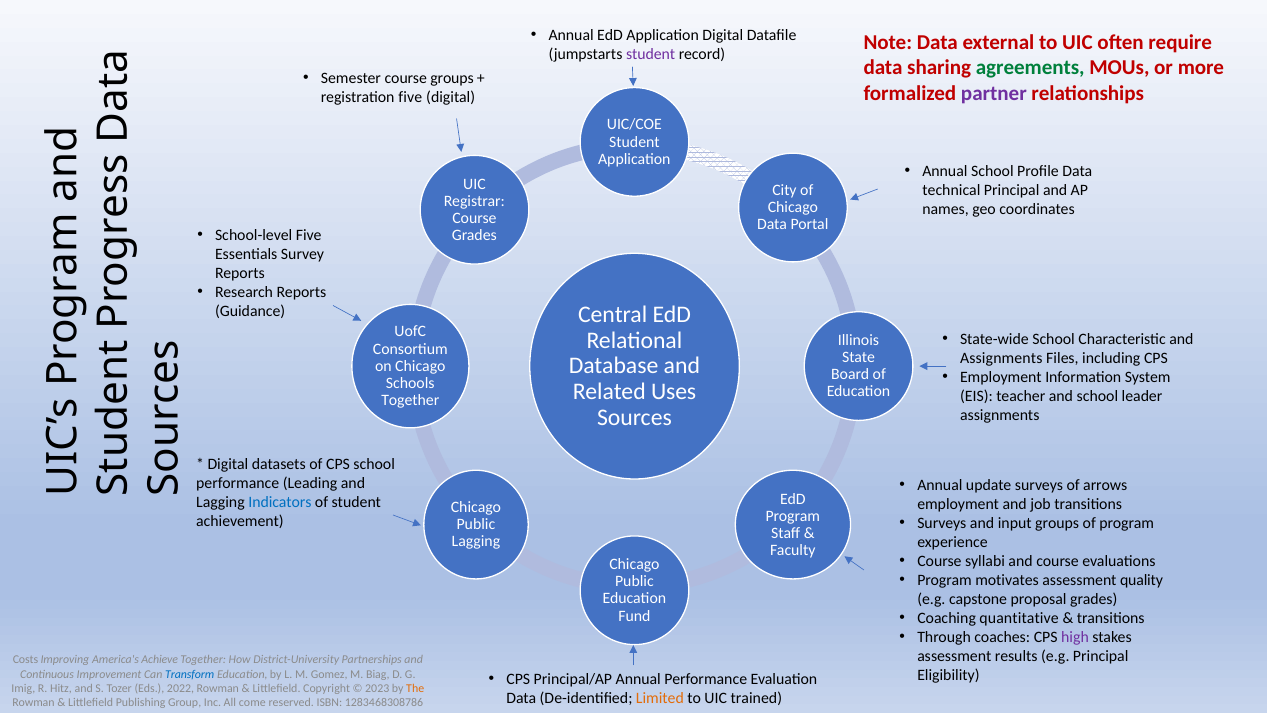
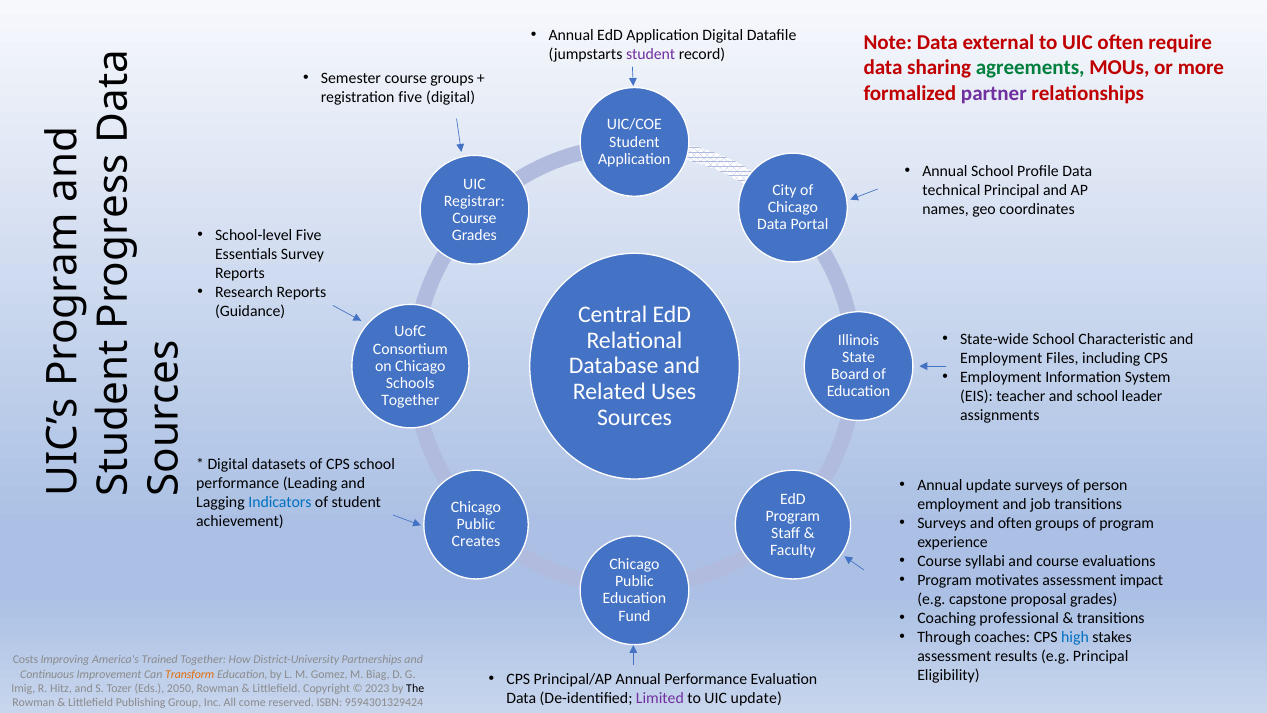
Assignments: Assignments -> Employment (1001, 358)
arrows: arrows -> person (1105, 485)
and input: input -> often (1015, 523)
Lagging: Lagging -> Creates (476, 541)
quality: quality -> impact (1142, 580)
quantitative: quantitative -> professional (1019, 618)
high colour: purple -> blue (1075, 637)
Achieve: Achieve -> Trained (160, 660)
Transform colour: blue -> orange (190, 674)
2022: 2022 -> 2050 (181, 688)
The colour: orange -> black (415, 688)
Limited colour: orange -> purple (660, 698)
UIC trained: trained -> update (756, 698)
1283468308786: 1283468308786 -> 9594301329424 (384, 702)
